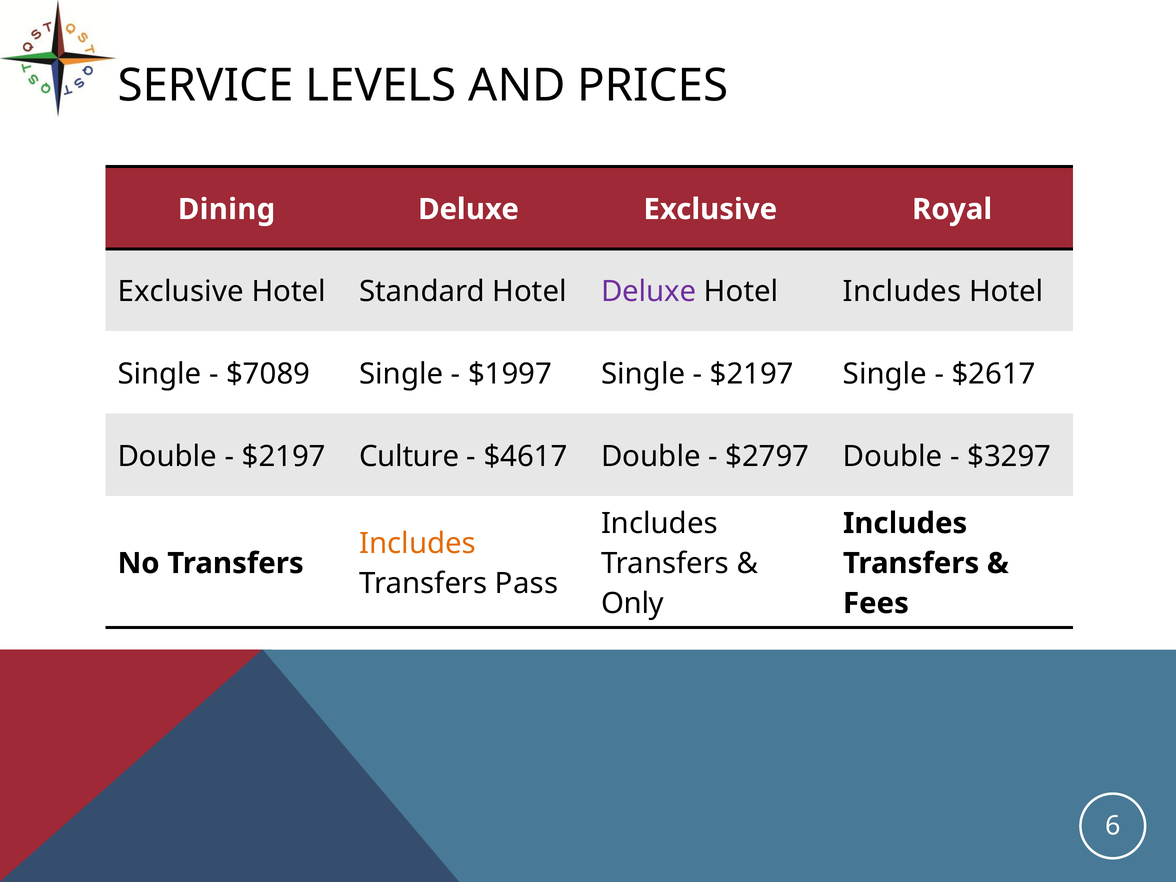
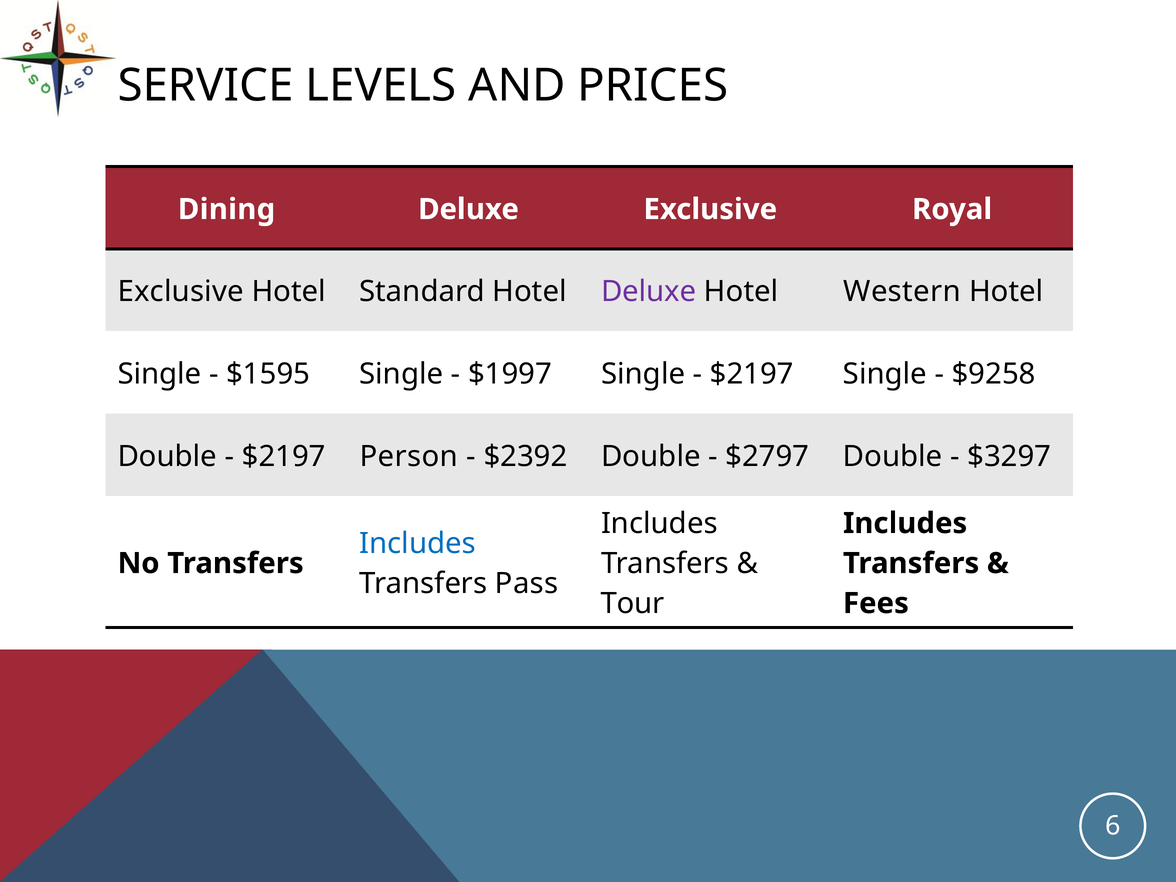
Hotel Includes: Includes -> Western (902, 292)
$7089: $7089 -> $1595 (268, 374)
$2617: $2617 -> $9258 (994, 374)
Culture: Culture -> Person (409, 456)
$4617: $4617 -> $2392 (526, 456)
Includes colour: orange -> blue (418, 543)
Only: Only -> Tour (633, 603)
